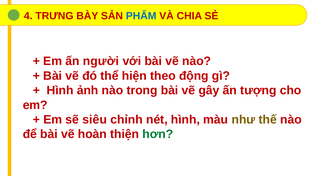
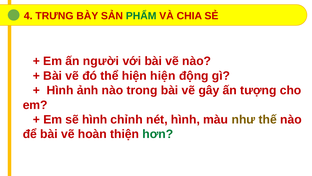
PHẨM colour: blue -> green (141, 16)
hiện theo: theo -> hiện (163, 76)
sẽ siêu: siêu -> hình (95, 119)
